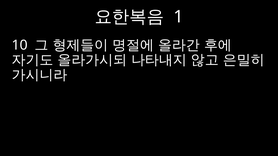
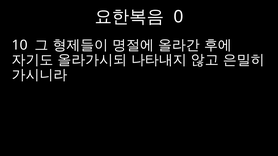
1: 1 -> 0 (178, 17)
